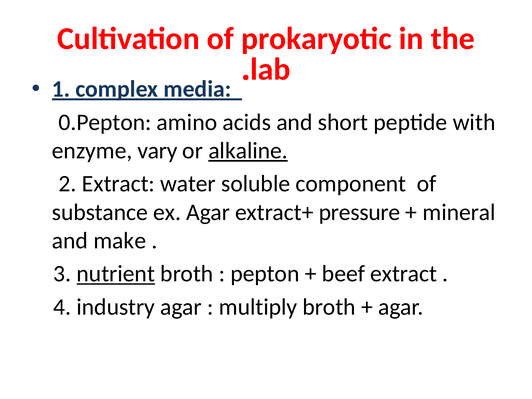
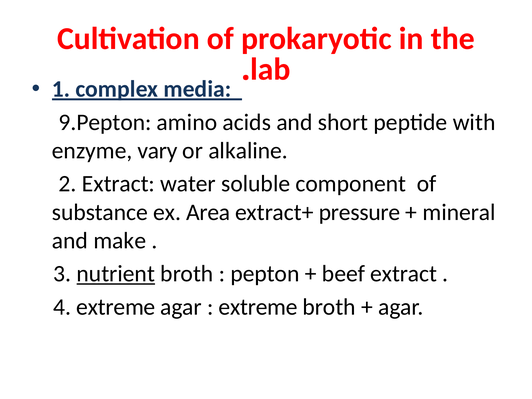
0.Pepton: 0.Pepton -> 9.Pepton (105, 122)
alkaline underline: present -> none (248, 151)
ex Agar: Agar -> Area (208, 212)
4 industry: industry -> extreme (116, 307)
multiply: multiply -> extreme (258, 307)
